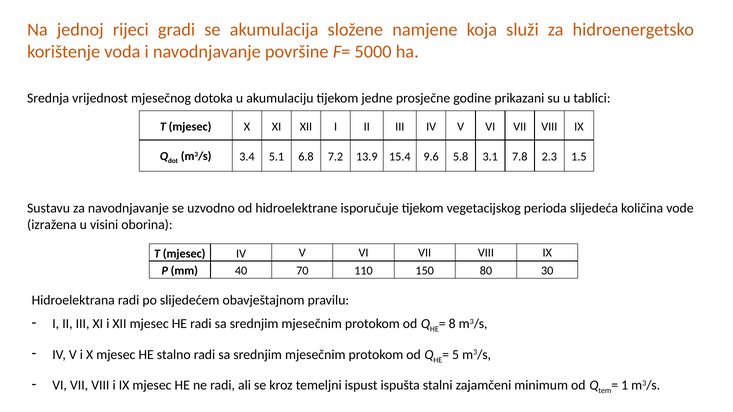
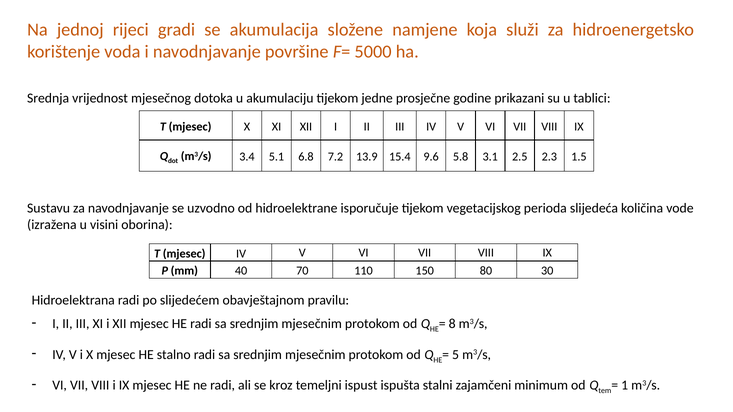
7.8: 7.8 -> 2.5 (520, 157)
